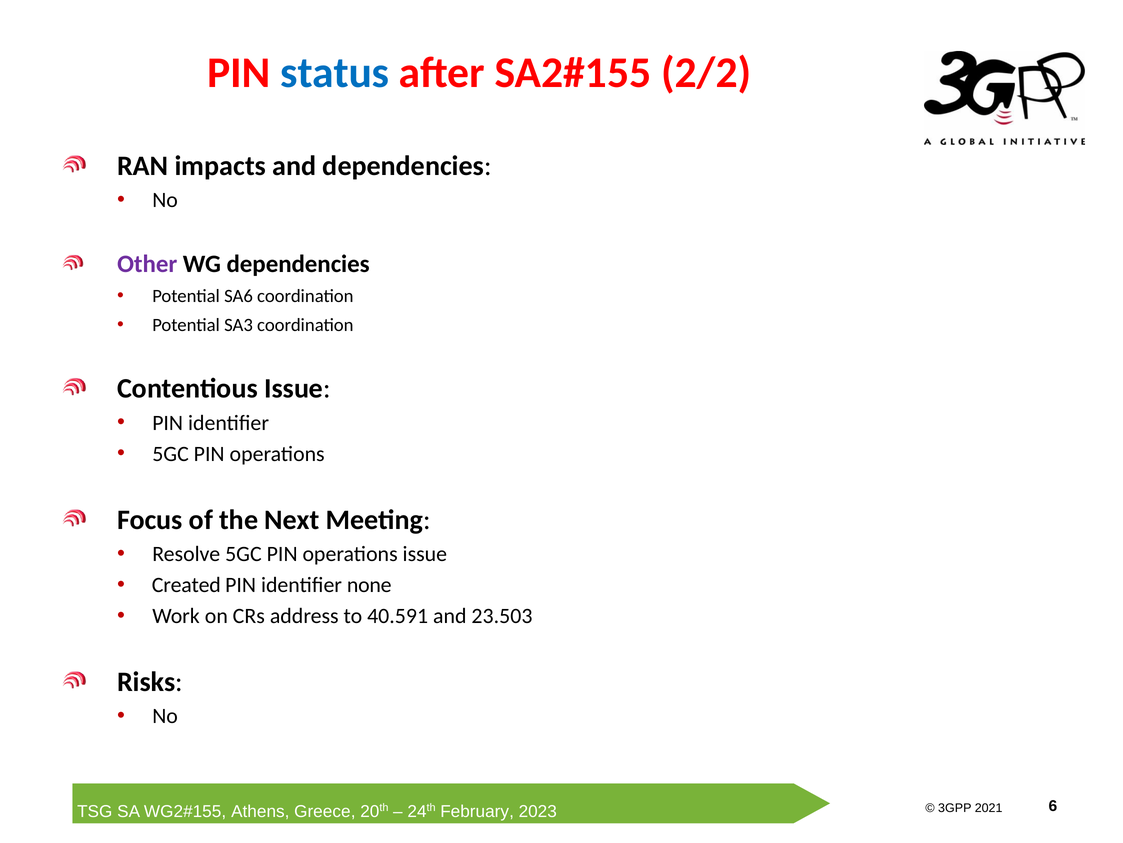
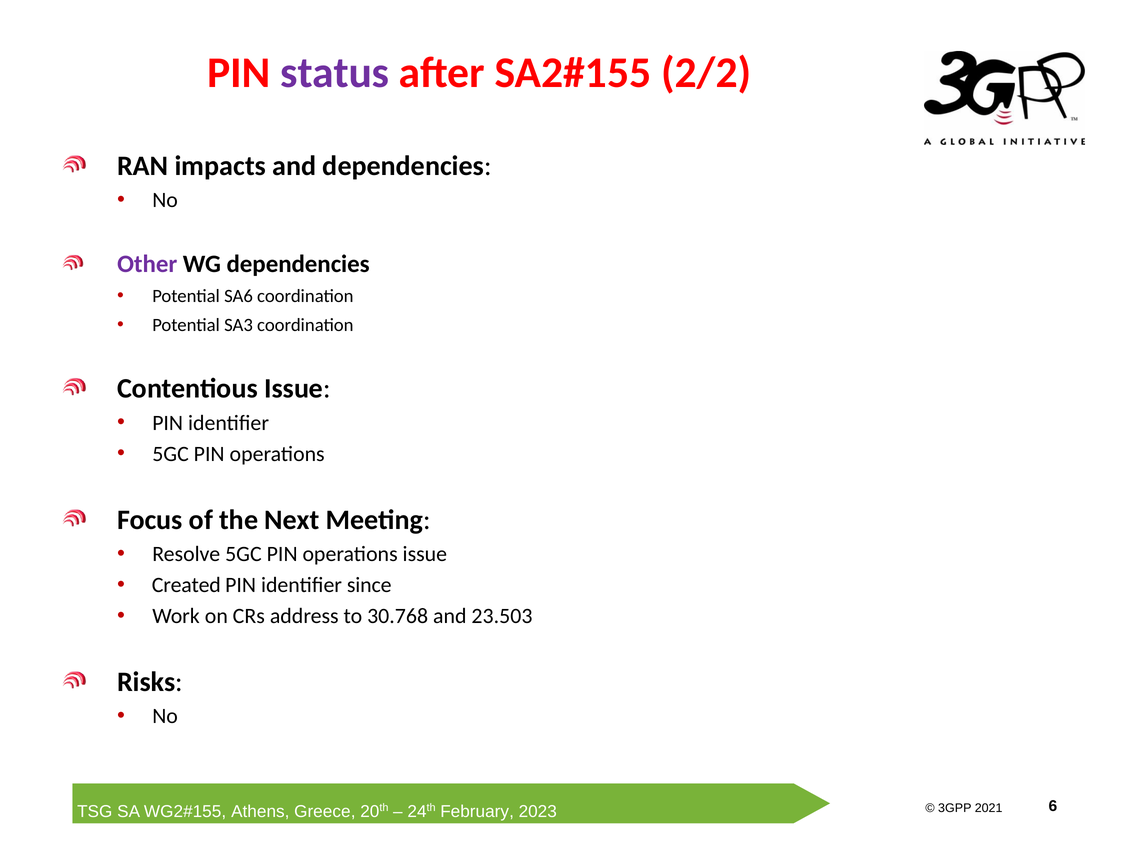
status colour: blue -> purple (335, 73)
none: none -> since (369, 585)
40.591: 40.591 -> 30.768 (398, 615)
